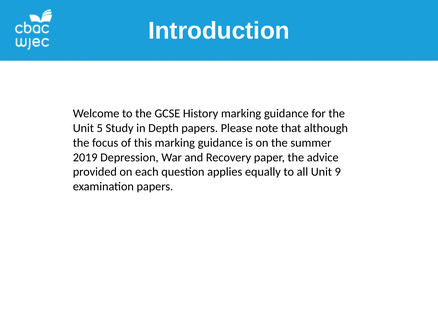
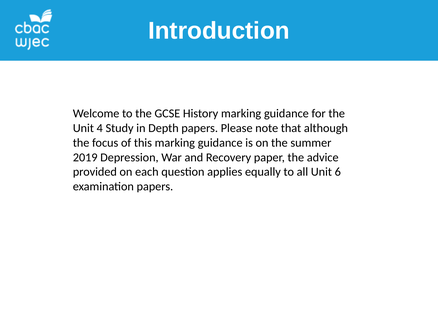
5: 5 -> 4 (100, 128)
9: 9 -> 6 (338, 172)
